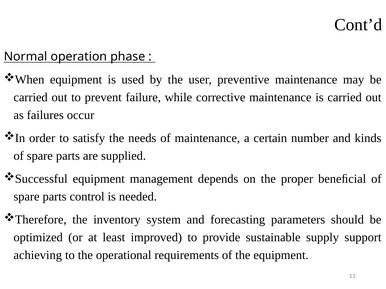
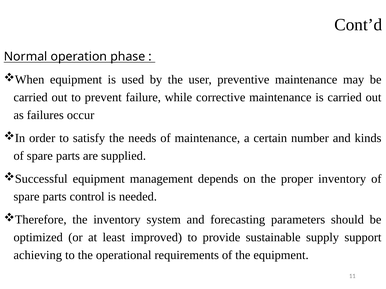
proper beneﬁcial: beneﬁcial -> inventory (342, 179)
